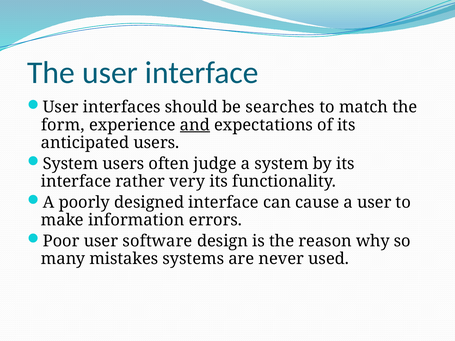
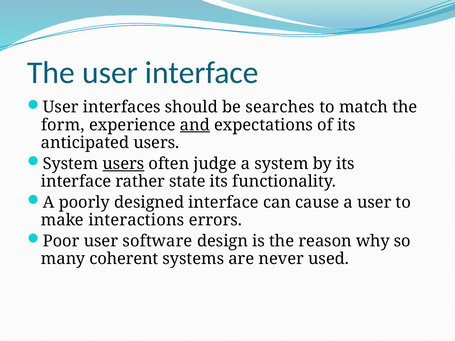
users underline: none -> present (123, 164)
very: very -> state (187, 182)
information: information -> interactions (136, 220)
mistakes: mistakes -> coherent (124, 259)
